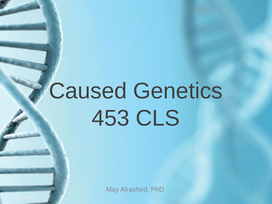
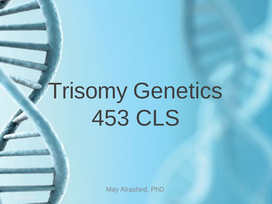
Caused: Caused -> Trisomy (88, 91)
